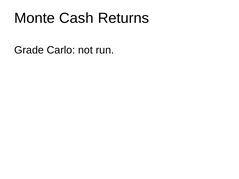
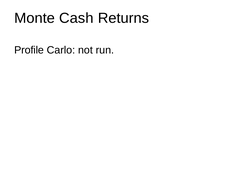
Grade: Grade -> Profile (29, 50)
